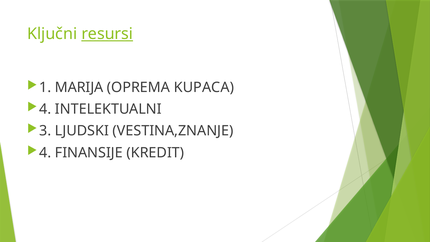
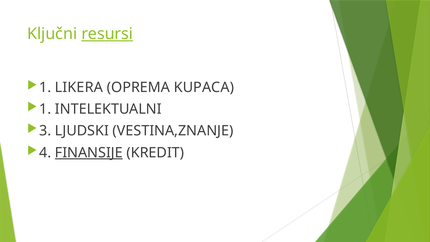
MARIJA: MARIJA -> LIKERA (79, 87)
4: 4 -> 1 (45, 109)
FINANSIJE underline: none -> present (89, 153)
